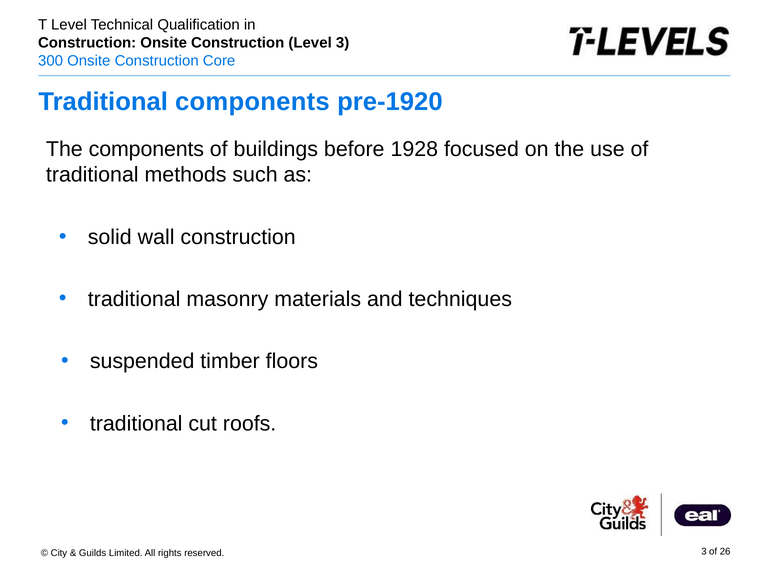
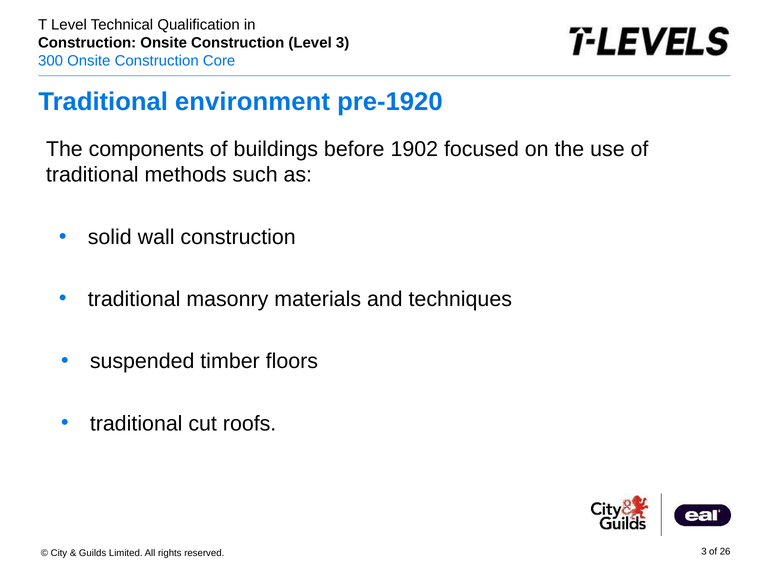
Traditional components: components -> environment (252, 102)
1928: 1928 -> 1902 (414, 149)
